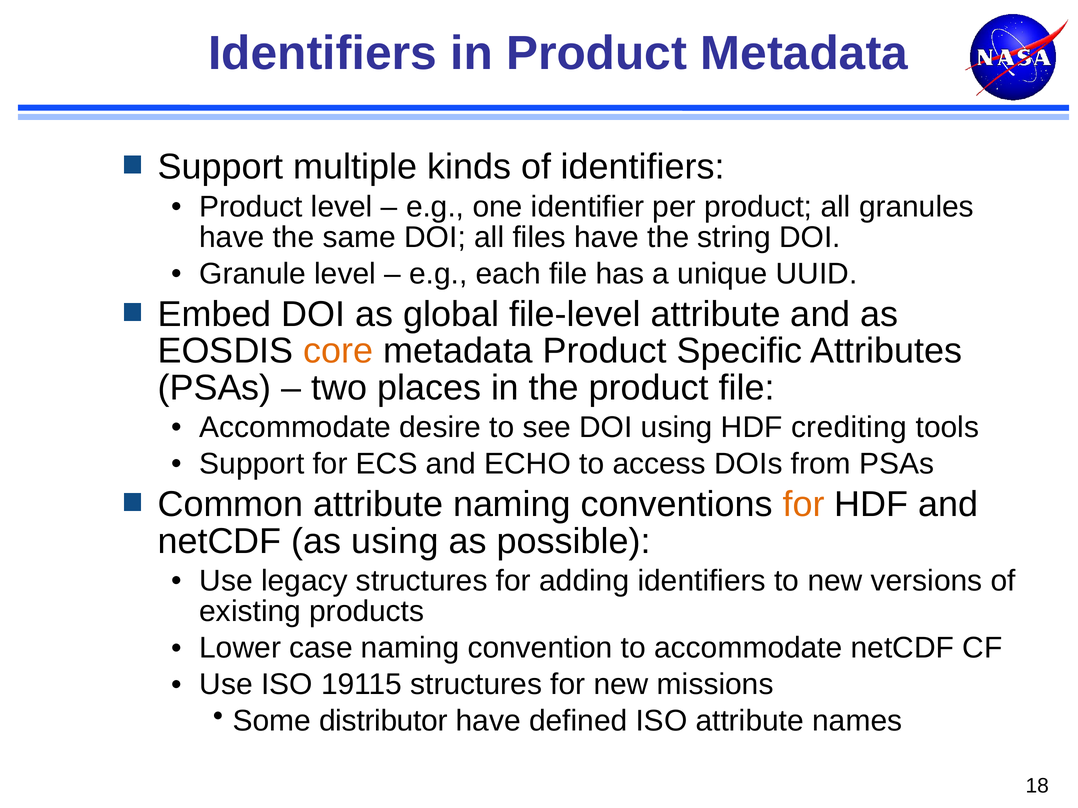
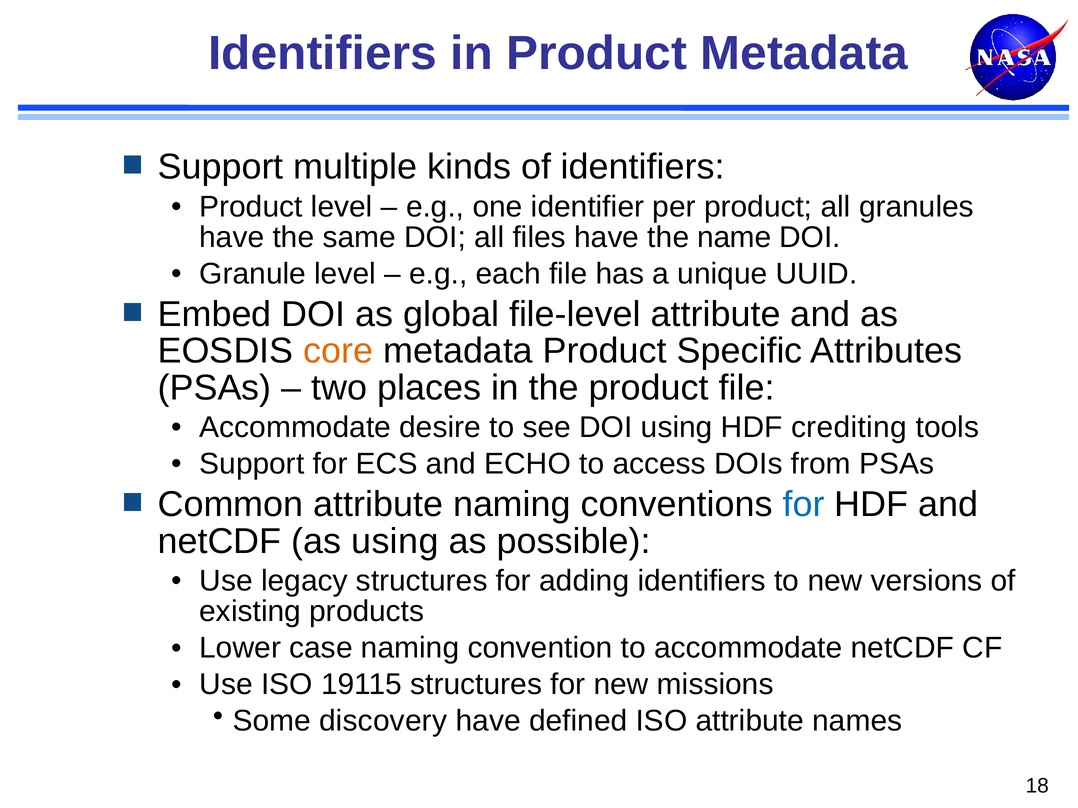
string: string -> name (734, 237)
for colour: orange -> blue (804, 505)
distributor: distributor -> discovery (383, 721)
